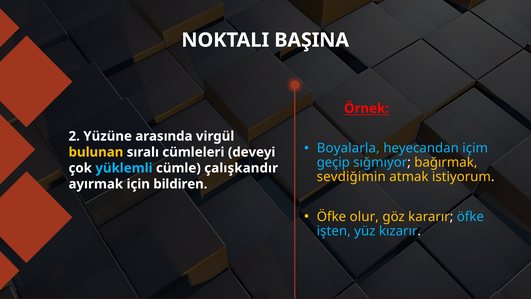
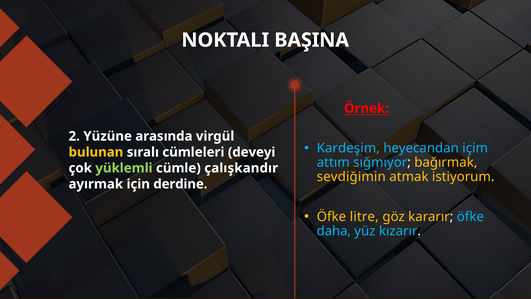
Boyalarla: Boyalarla -> Kardeşim (348, 148)
geçip: geçip -> attım (333, 162)
yüklemli colour: light blue -> light green (124, 168)
bildiren: bildiren -> derdine (180, 184)
olur: olur -> litre (364, 216)
işten: işten -> daha (334, 231)
